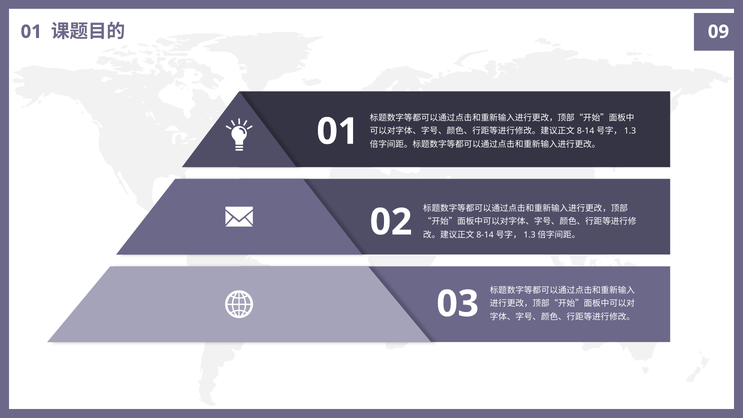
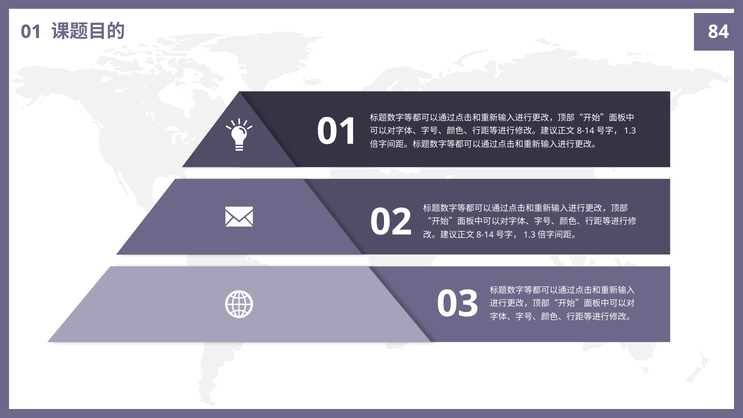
09: 09 -> 84 (718, 32)
